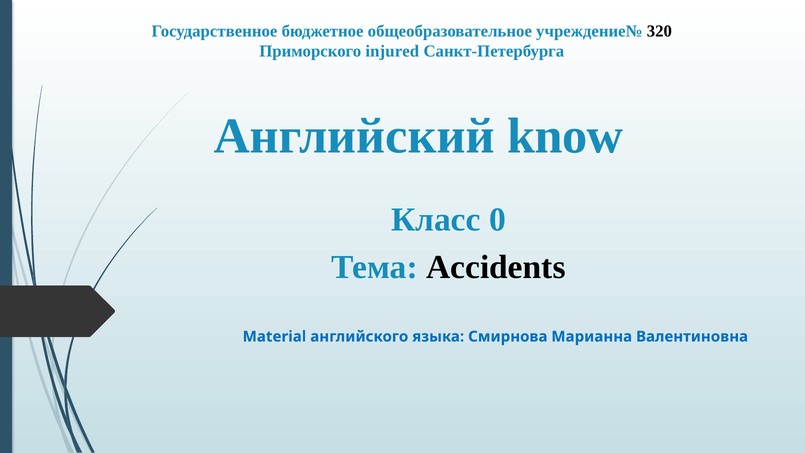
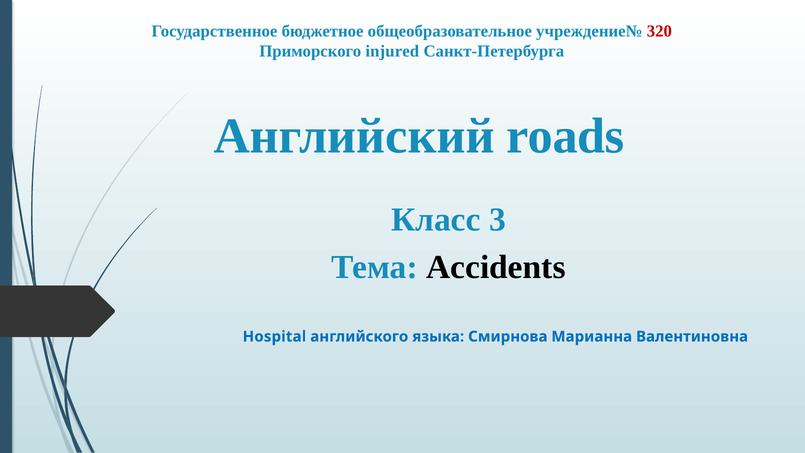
320 colour: black -> red (659, 31)
know: know -> roads (565, 136)
0: 0 -> 3 (497, 220)
Material: Material -> Hospital (274, 336)
